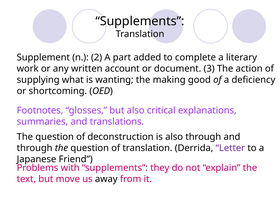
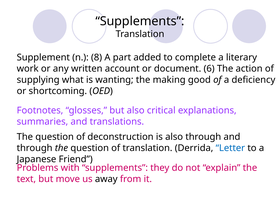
2: 2 -> 8 (97, 57)
3: 3 -> 6 (209, 69)
Letter colour: purple -> blue (230, 148)
